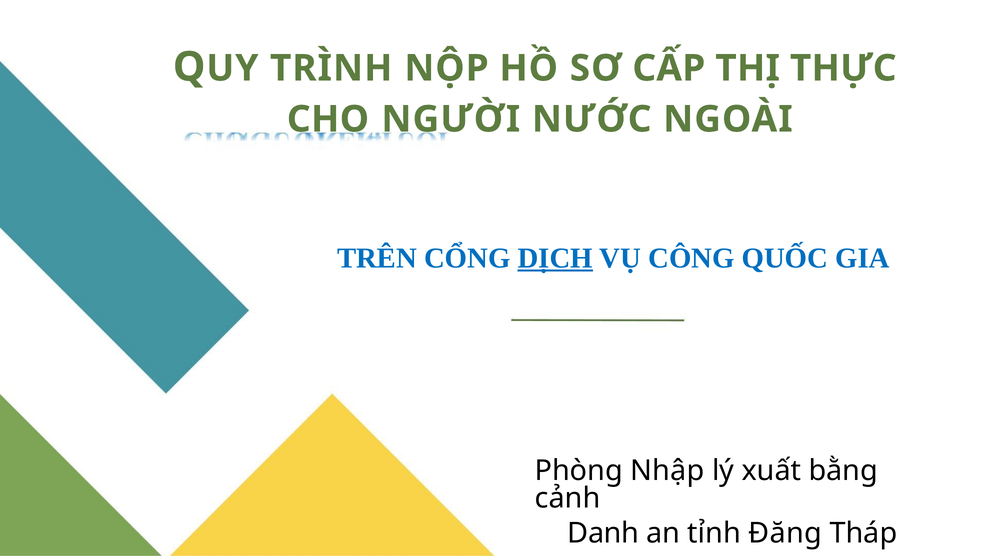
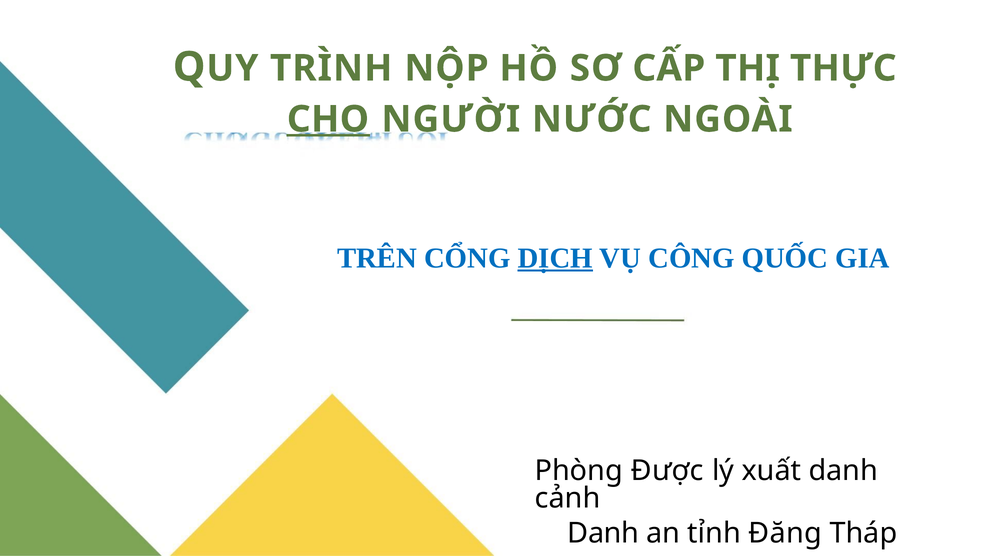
CHO underline: none -> present (328, 119)
Nhập: Nhập -> Được (667, 471)
xuất bằng: bằng -> danh (843, 471)
